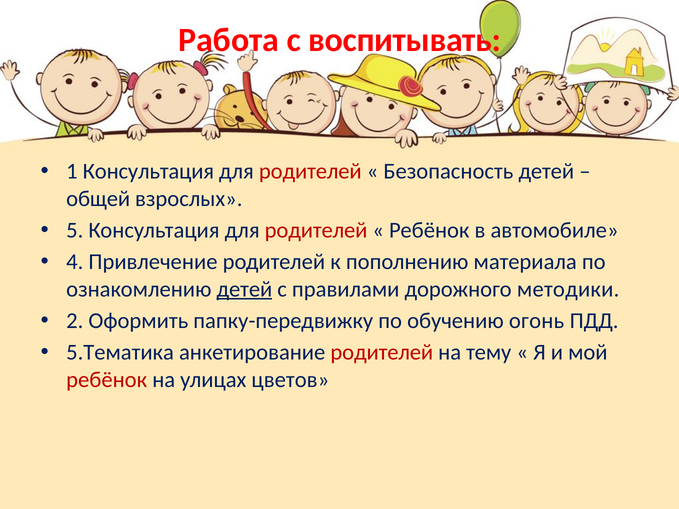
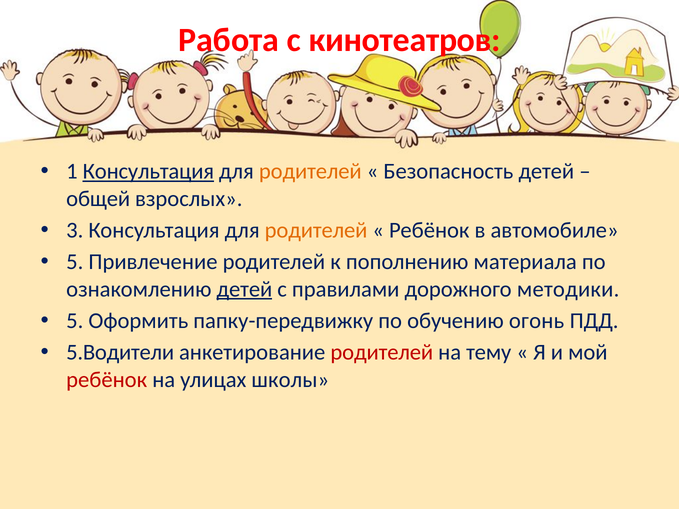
воспитывать: воспитывать -> кинотеатров (405, 40)
Консультация underline: none -> present (148, 172)
родителей colour: red -> orange (310, 172)
5: 5 -> 3 (75, 230)
родителей colour: red -> orange (316, 230)
4: 4 -> 5 (75, 262)
2: 2 -> 5 (75, 321)
5.Тематика: 5.Тематика -> 5.Водители (120, 353)
цветов: цветов -> школы (290, 380)
